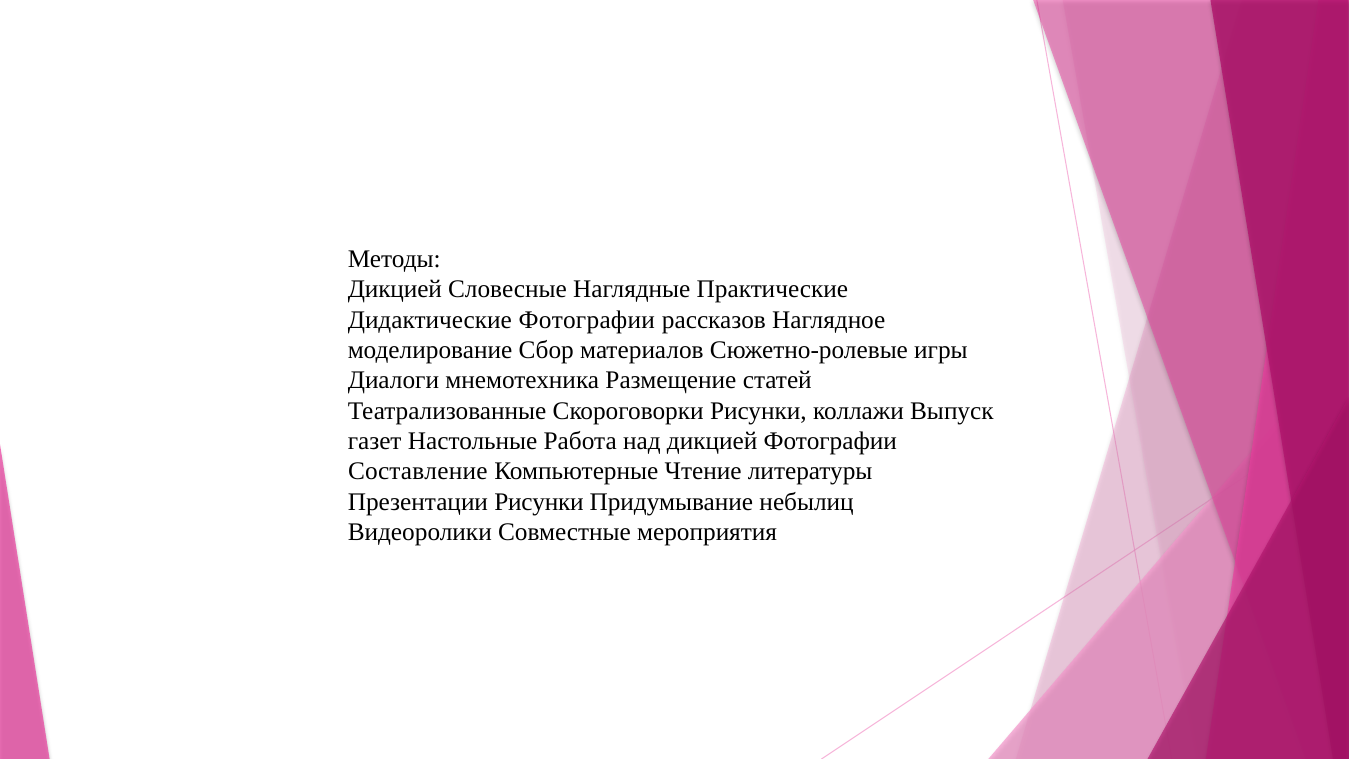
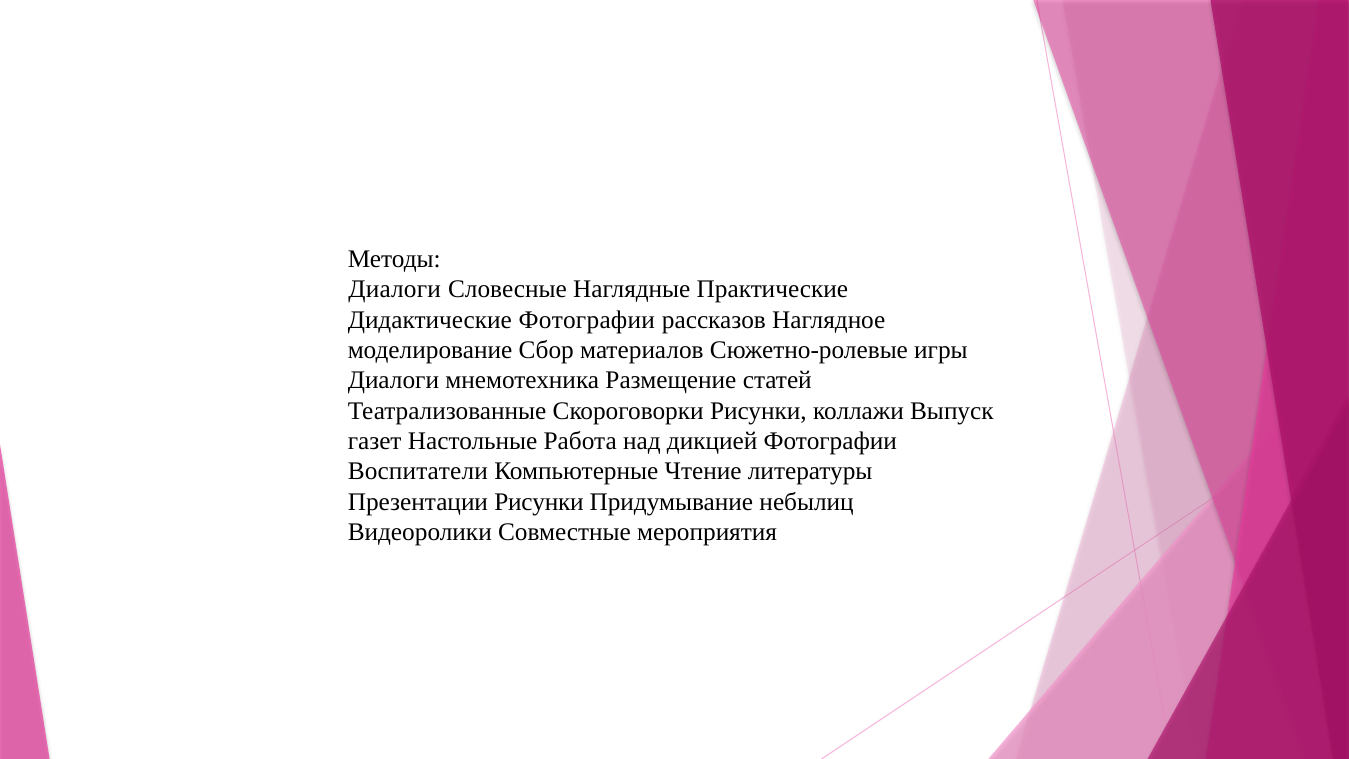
Дикцией: Дикцией -> Диалоги (395, 289)
Составление: Составление -> Воспитатели (418, 472)
